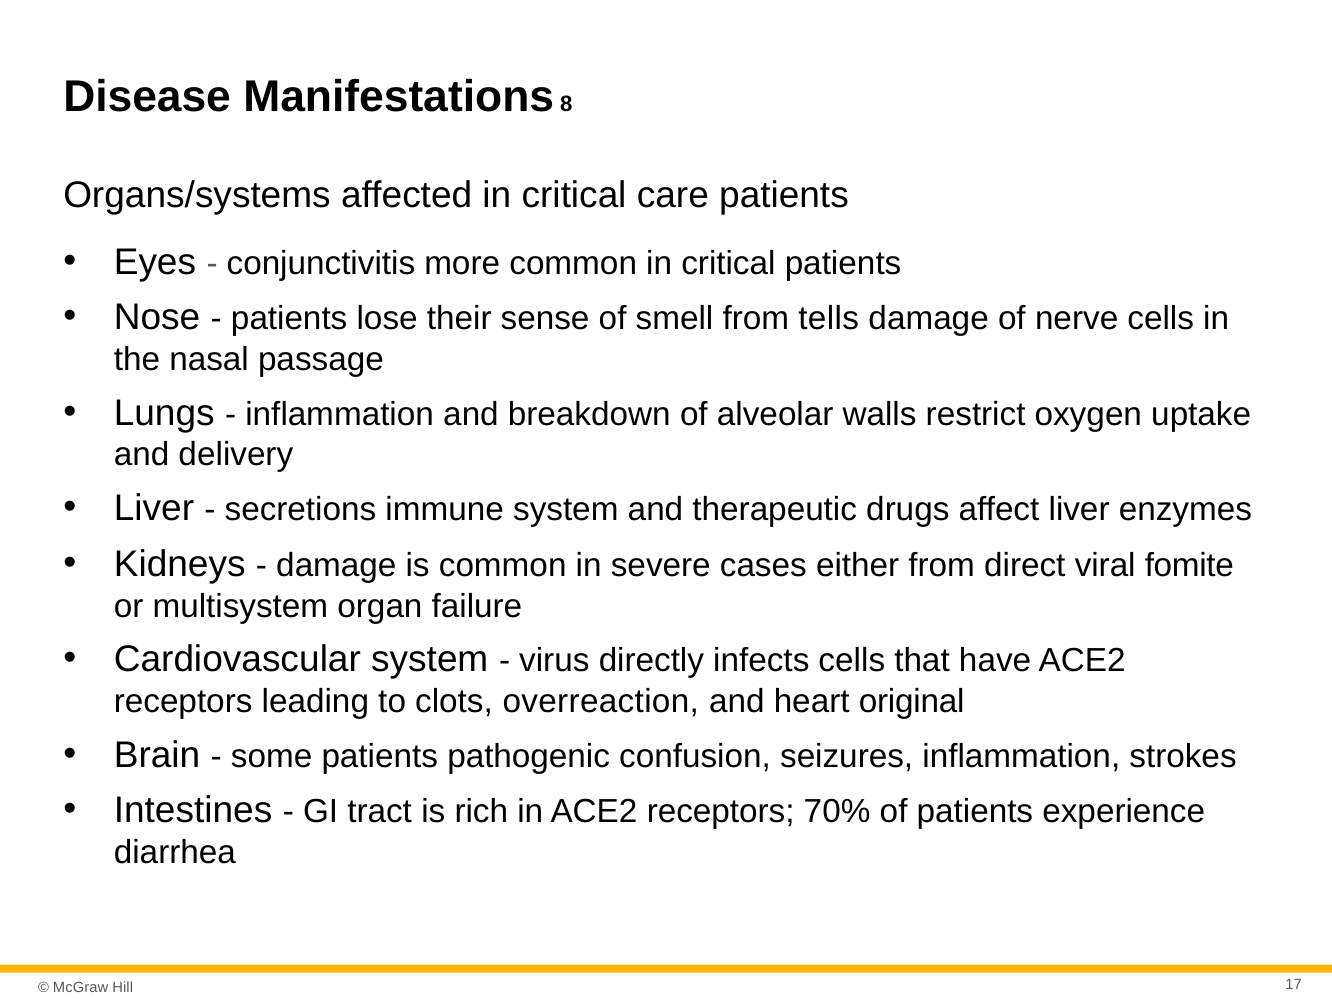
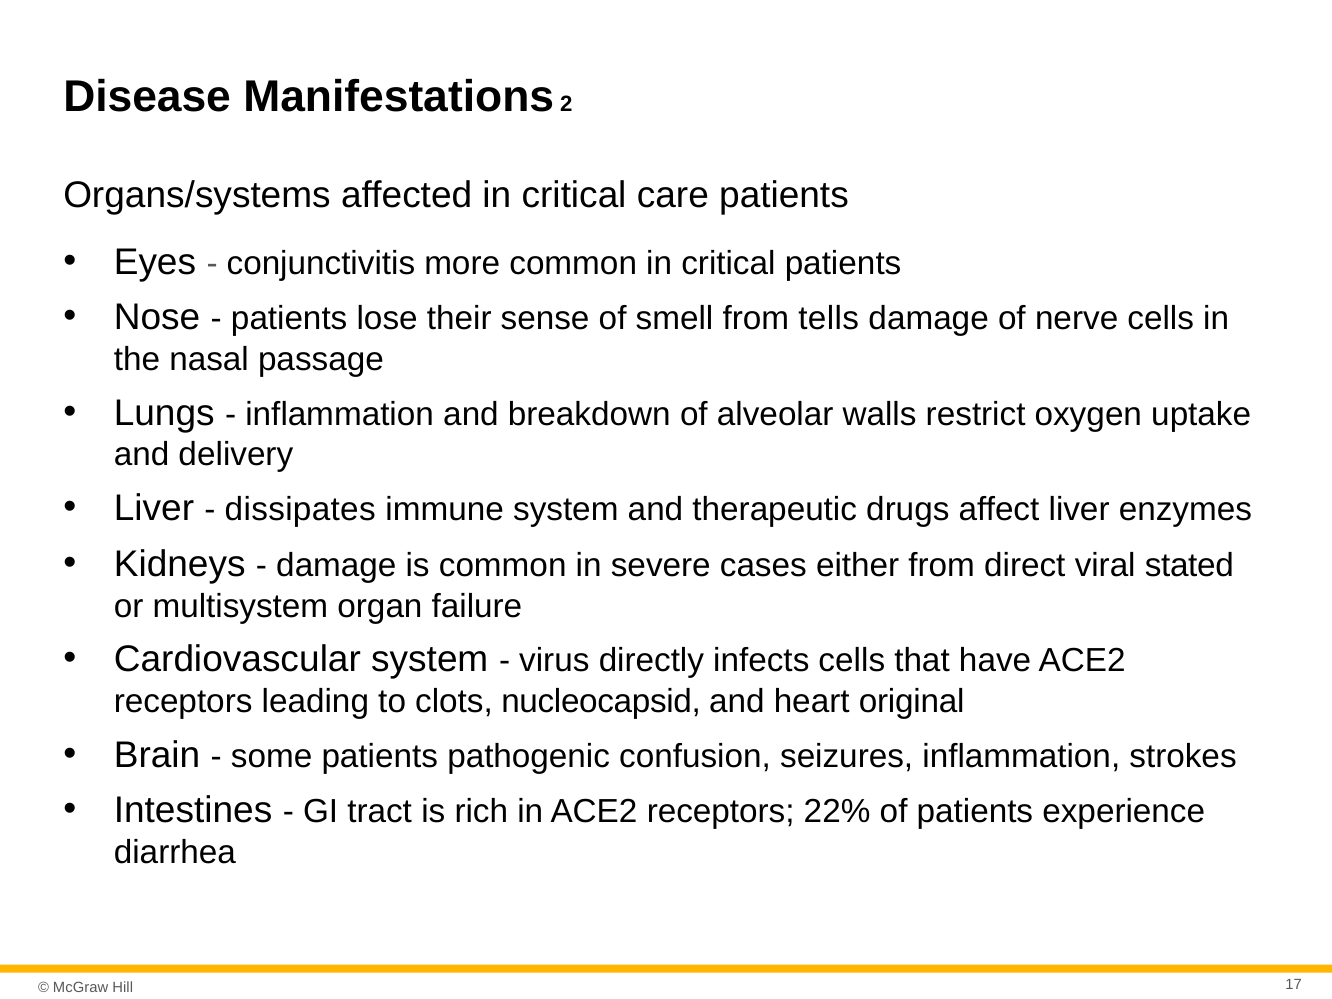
8: 8 -> 2 (566, 104)
secretions: secretions -> dissipates (300, 510)
fomite: fomite -> stated (1189, 565)
overreaction: overreaction -> nucleocapsid (601, 702)
70%: 70% -> 22% (837, 812)
